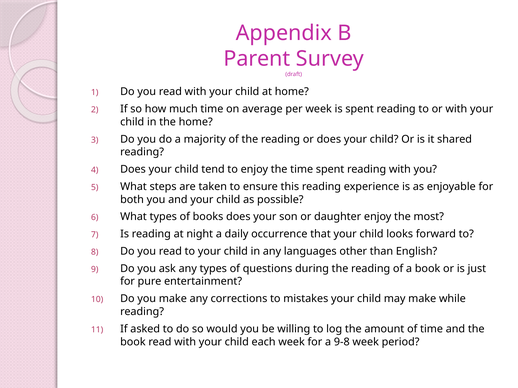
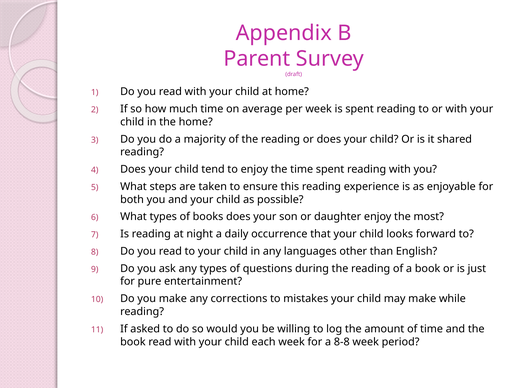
9-8: 9-8 -> 8-8 (342, 342)
